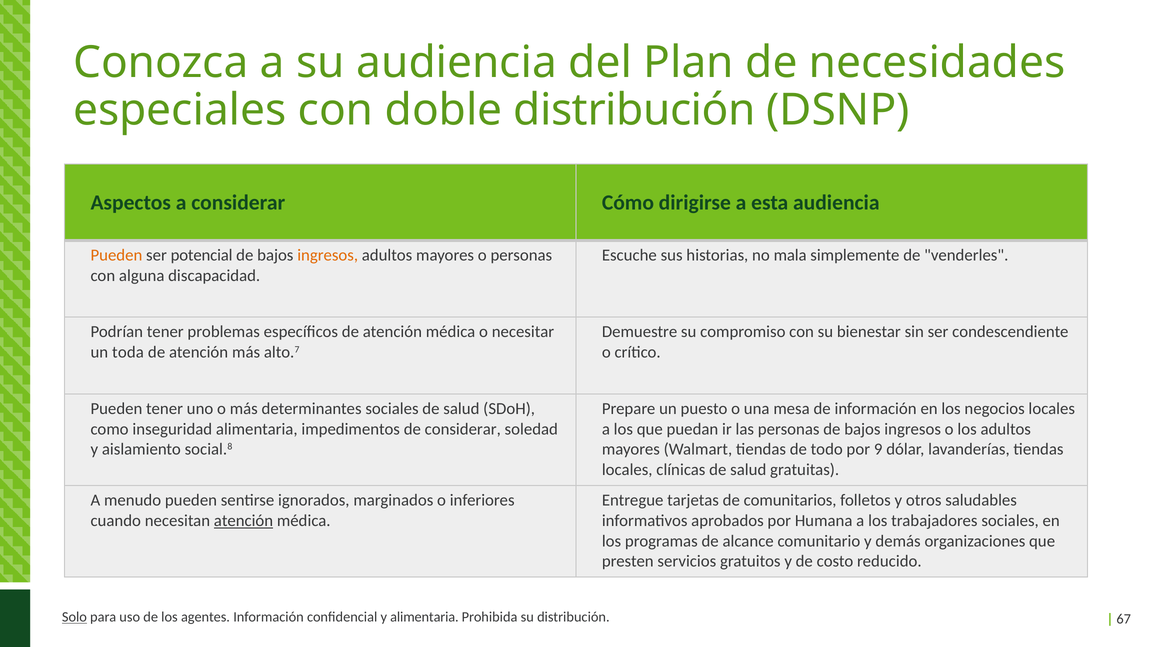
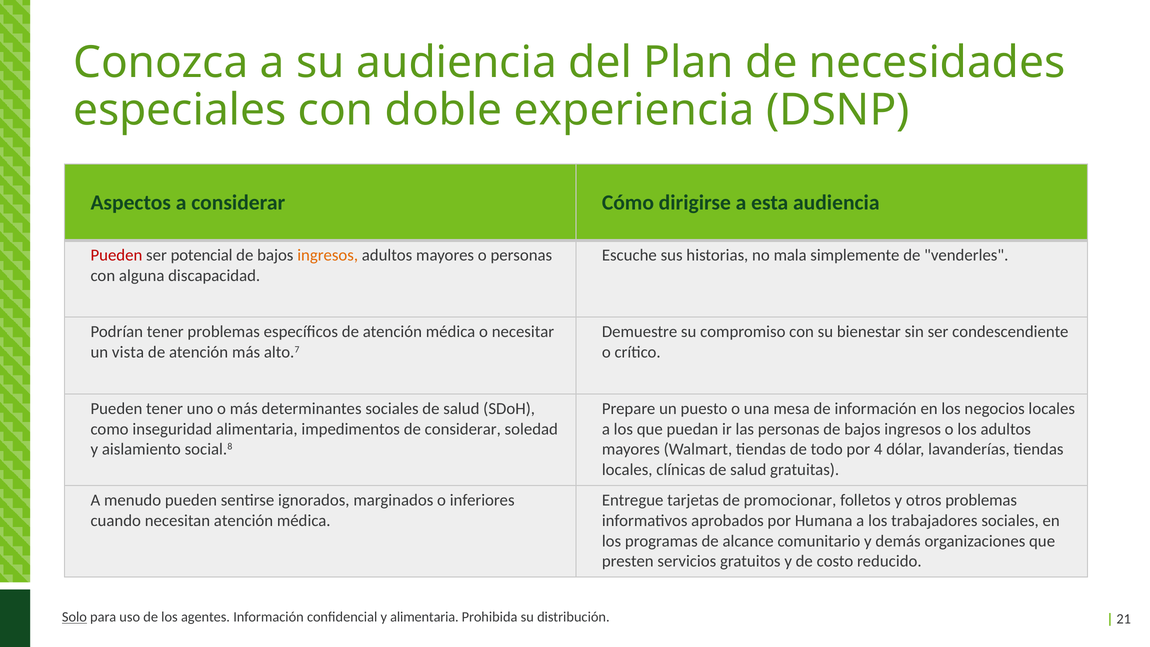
doble distribución: distribución -> experiencia (634, 110)
Pueden colour: orange -> red (116, 255)
toda: toda -> vista (128, 352)
9: 9 -> 4 (878, 449)
comunitarios: comunitarios -> promocionar (790, 500)
otros saludables: saludables -> problemas (981, 500)
atención underline: present -> none (243, 520)
67: 67 -> 21 (1124, 619)
